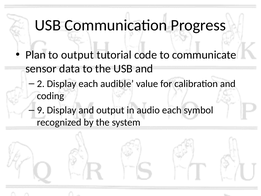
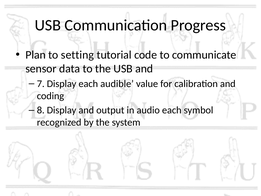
to output: output -> setting (77, 55)
2: 2 -> 7 (41, 84)
9: 9 -> 8 (41, 110)
